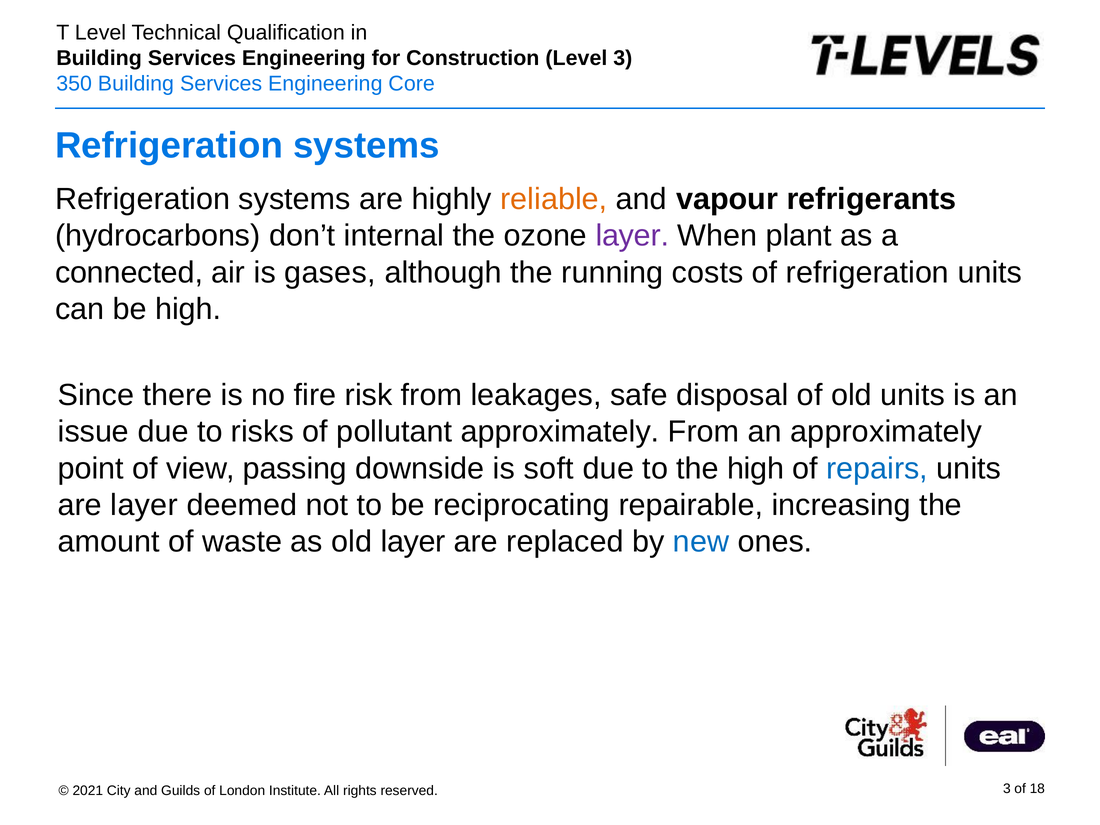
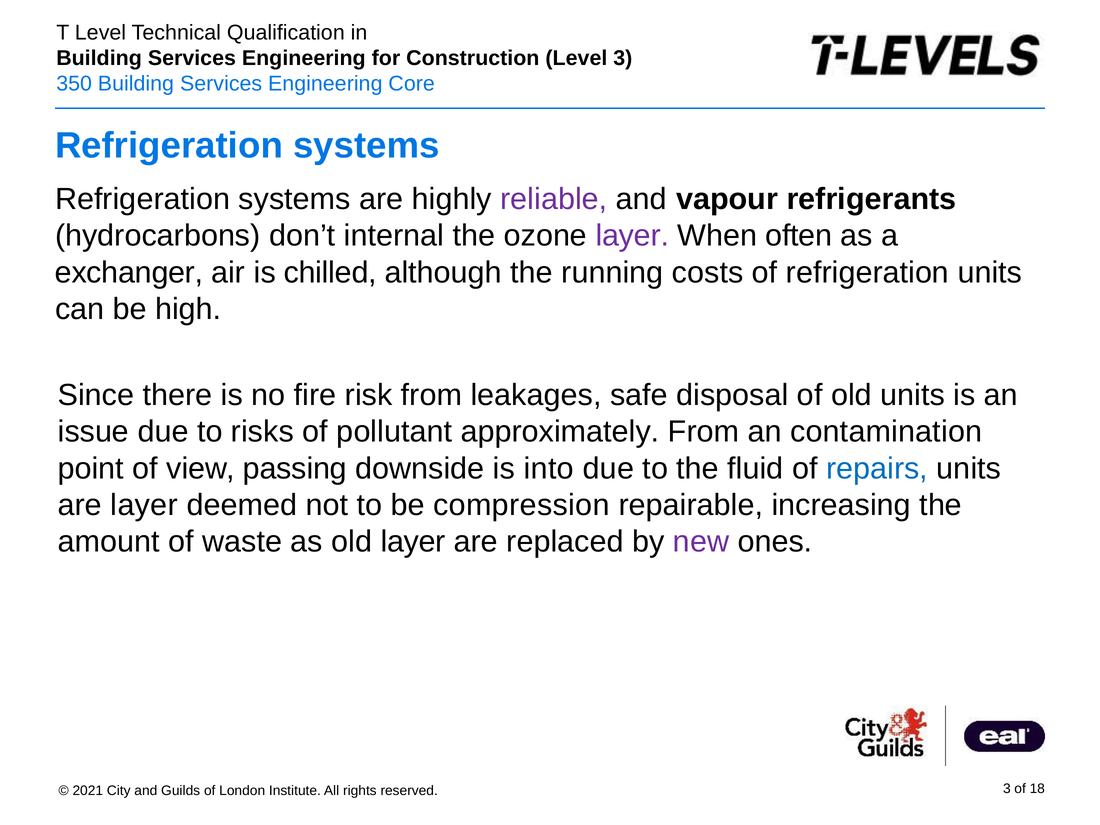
reliable colour: orange -> purple (554, 199)
plant: plant -> often (799, 236)
connected: connected -> exchanger (129, 272)
gases: gases -> chilled (330, 272)
an approximately: approximately -> contamination (886, 432)
soft: soft -> into (549, 468)
the high: high -> fluid (755, 468)
reciprocating: reciprocating -> compression (521, 505)
new colour: blue -> purple (701, 542)
